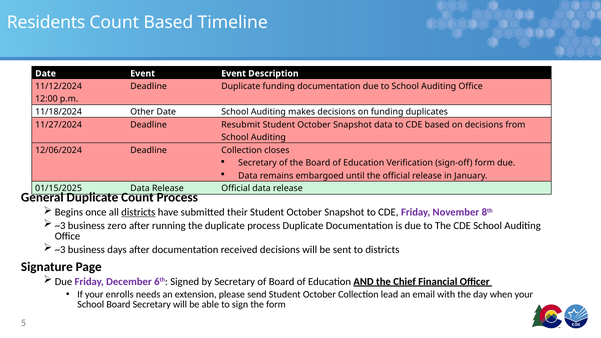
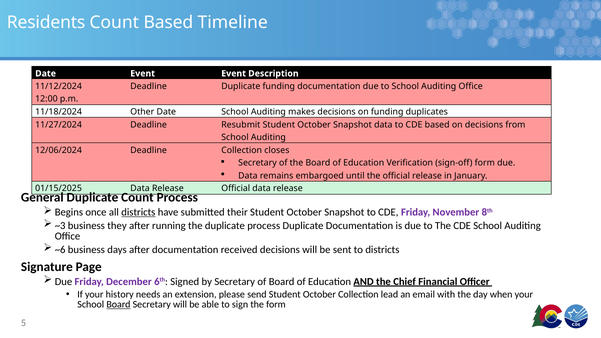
zero: zero -> they (117, 226)
~3: ~3 -> ~6 (60, 250)
enrolls: enrolls -> history (120, 295)
Board underline: none -> present (118, 305)
